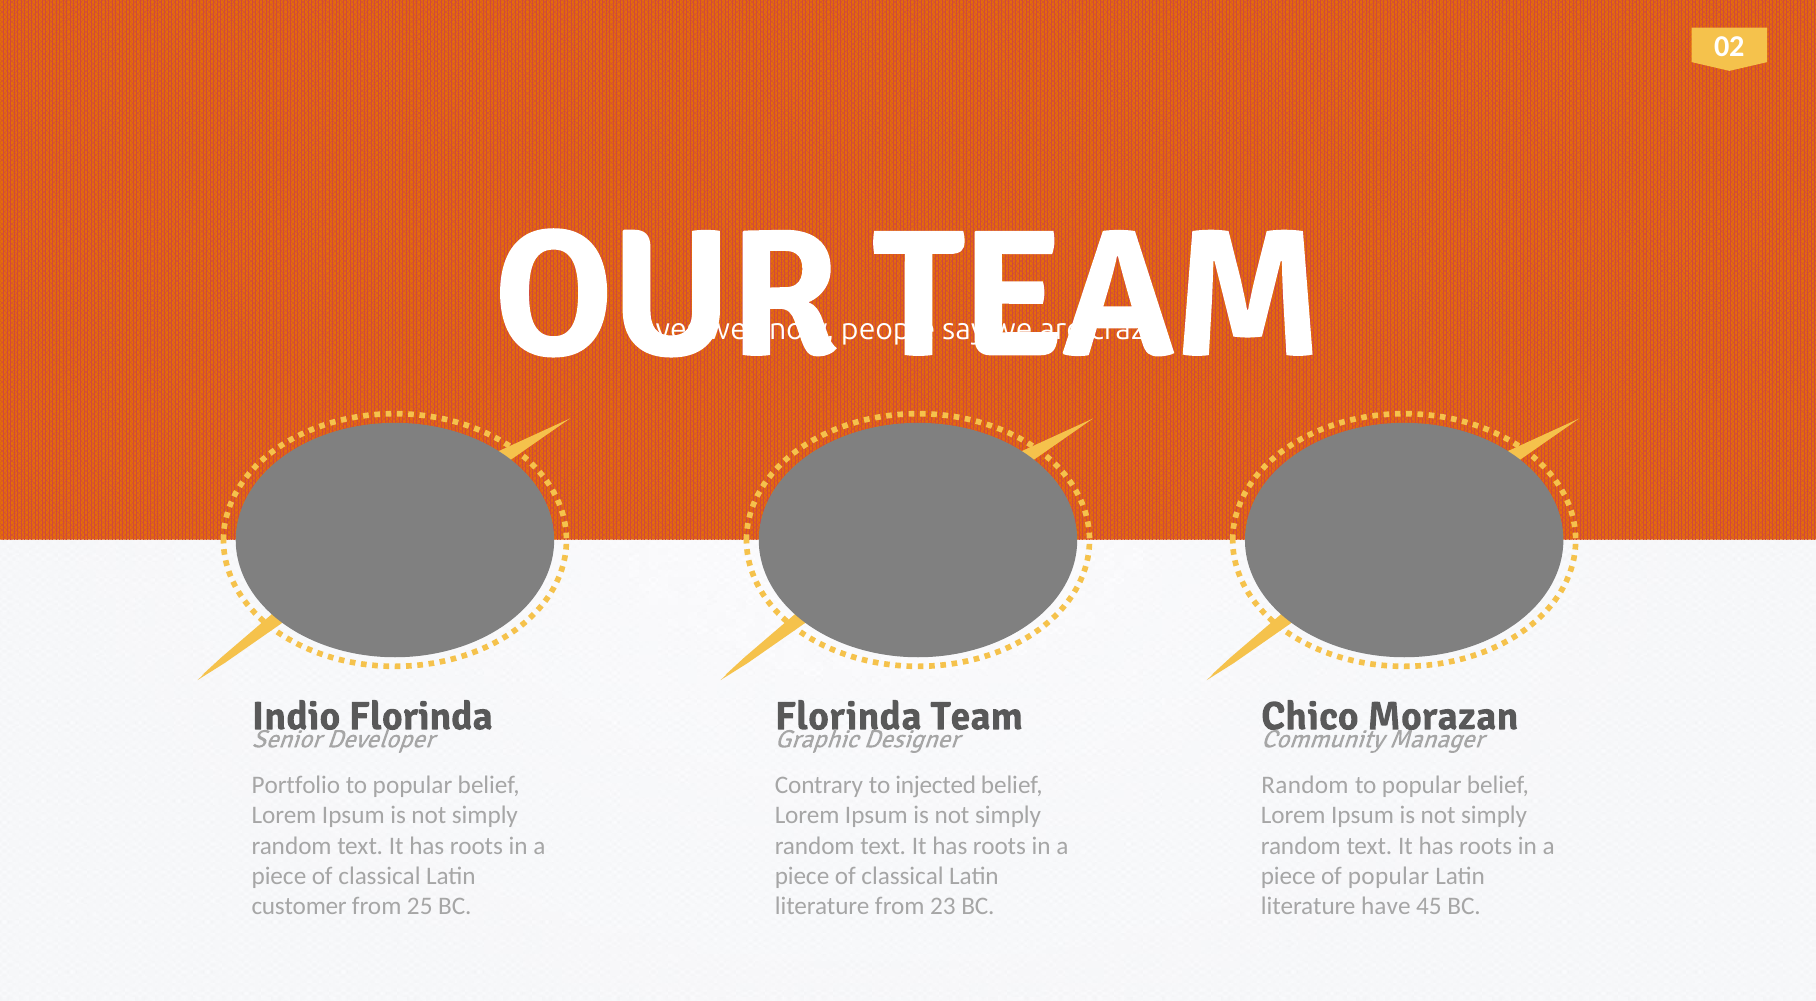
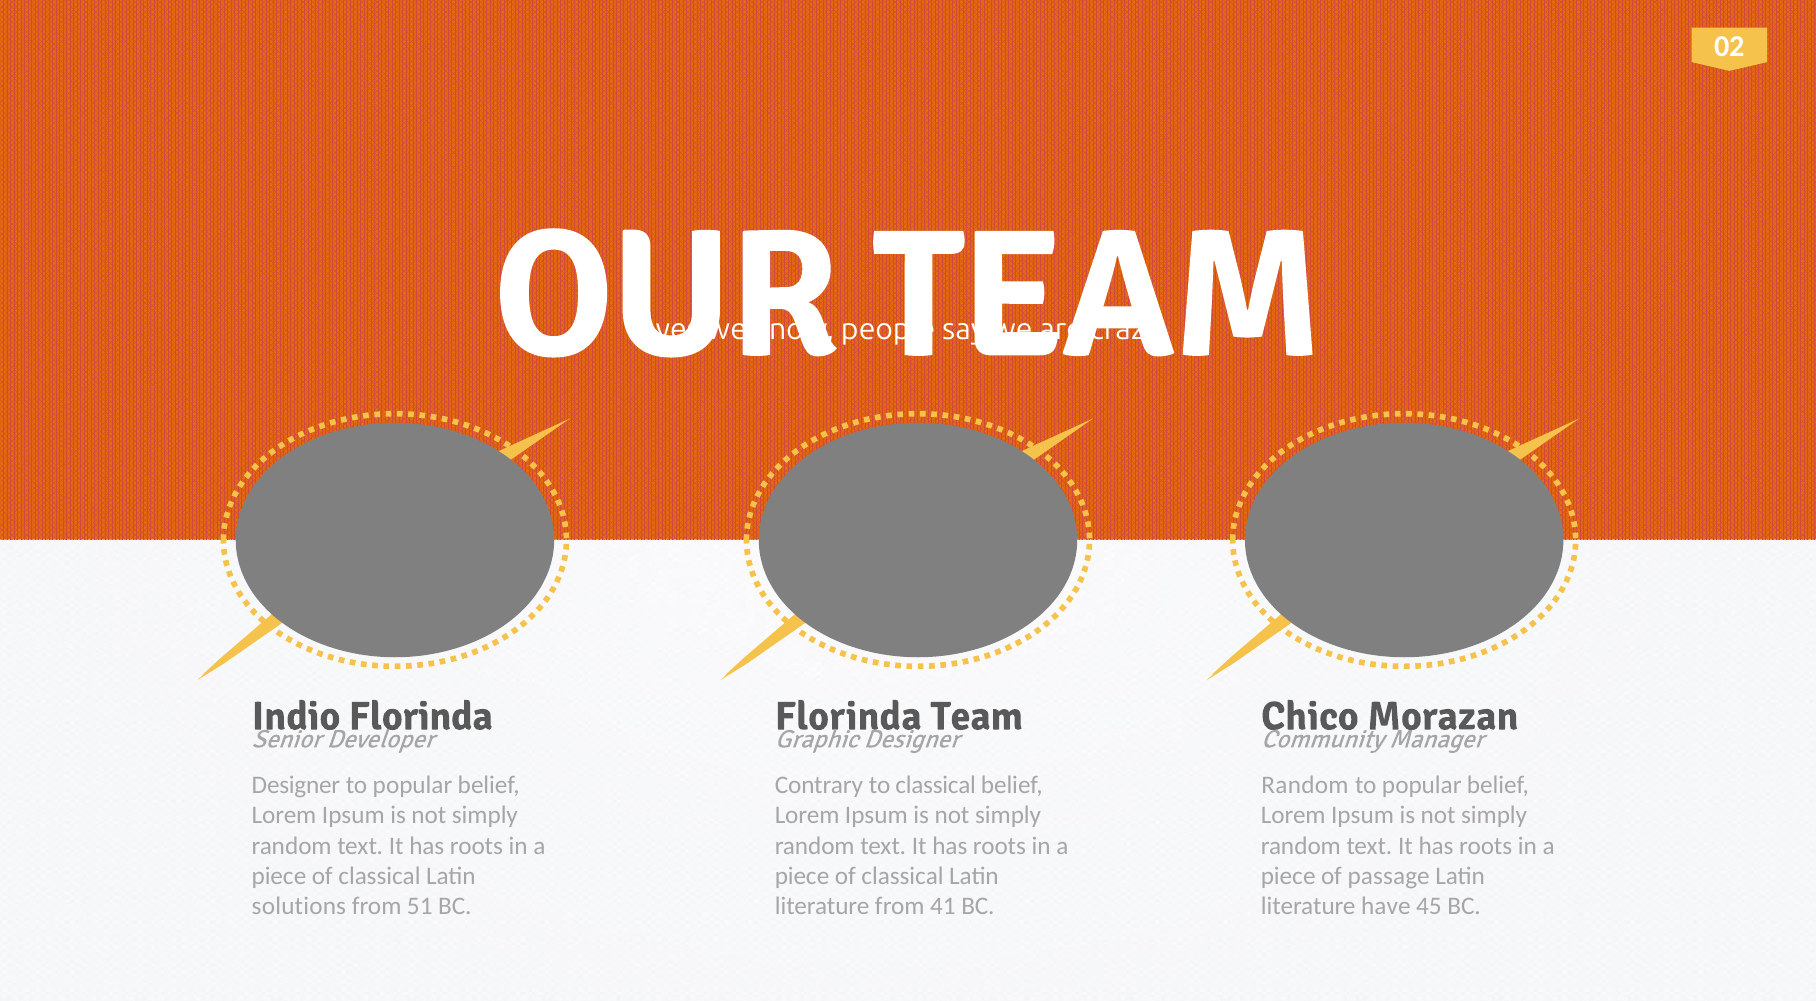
Portfolio: Portfolio -> Designer (296, 785)
to injected: injected -> classical (936, 785)
of popular: popular -> passage (1389, 876)
customer: customer -> solutions (299, 906)
25: 25 -> 51 (420, 906)
23: 23 -> 41 (943, 906)
